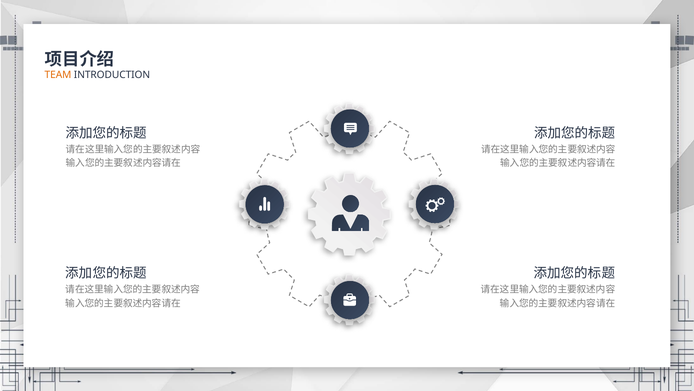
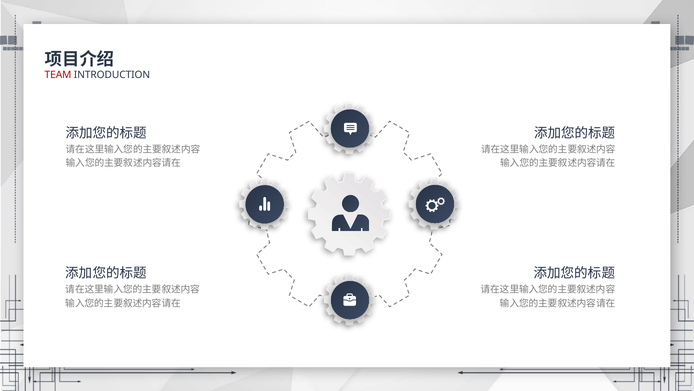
TEAM colour: orange -> red (58, 75)
